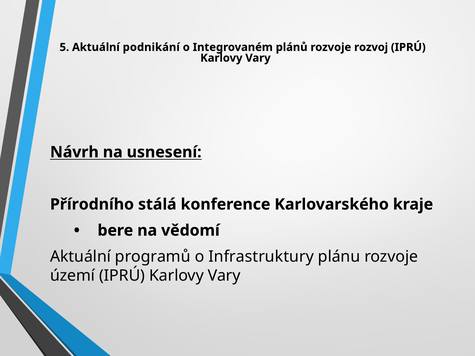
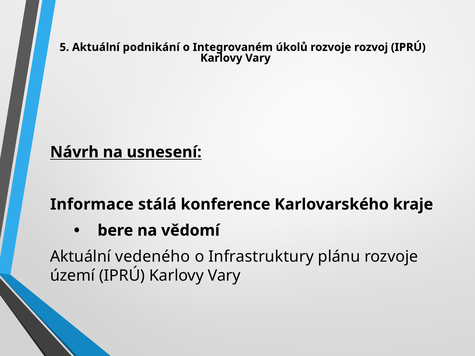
plánů: plánů -> úkolů (292, 47)
Přírodního: Přírodního -> Informace (92, 204)
programů: programů -> vedeného (153, 257)
